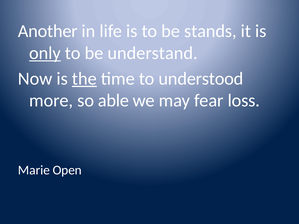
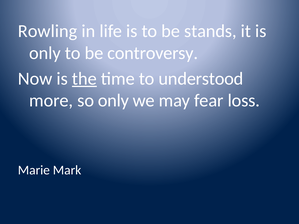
Another: Another -> Rowling (48, 31)
only underline: present -> none (45, 53)
understand: understand -> controversy (153, 53)
so able: able -> only (113, 101)
Open: Open -> Mark (67, 170)
